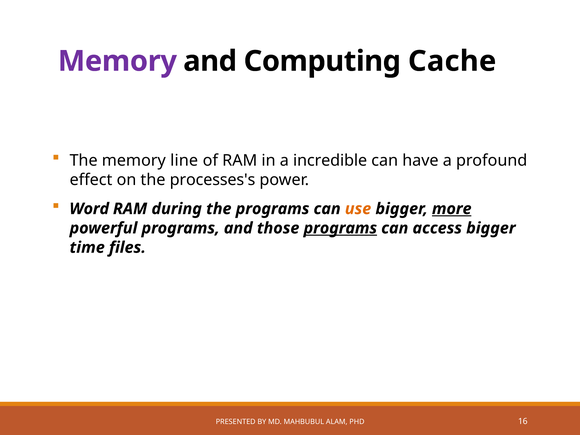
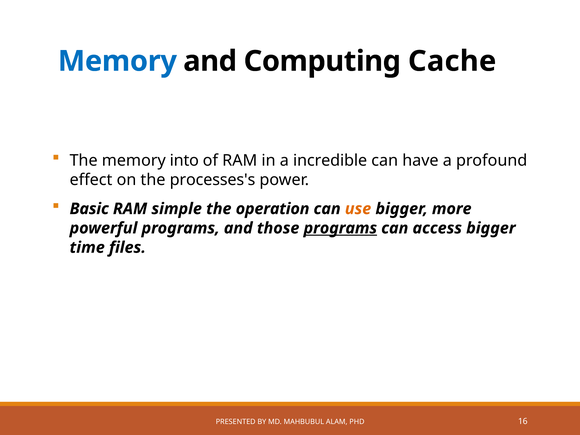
Memory colour: purple -> blue (117, 61)
line: line -> into (184, 160)
Word: Word -> Basic (89, 209)
during: during -> simple (177, 209)
the programs: programs -> operation (273, 209)
more underline: present -> none (452, 209)
